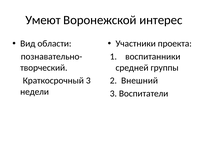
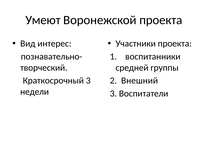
Воронежской интерес: интерес -> проекта (161, 20)
области: области -> интерес (54, 44)
